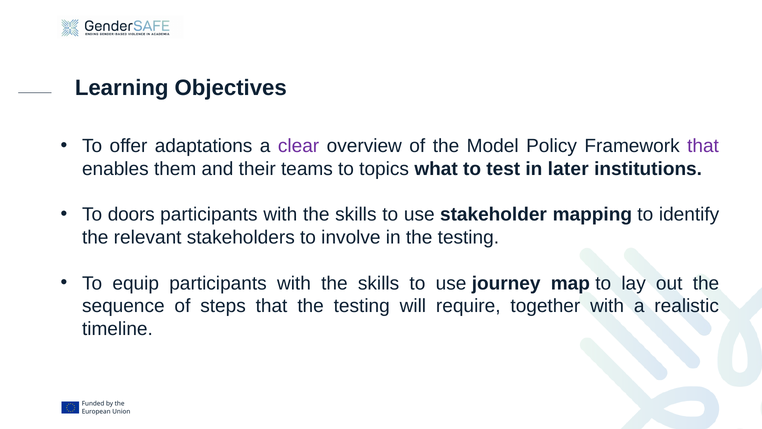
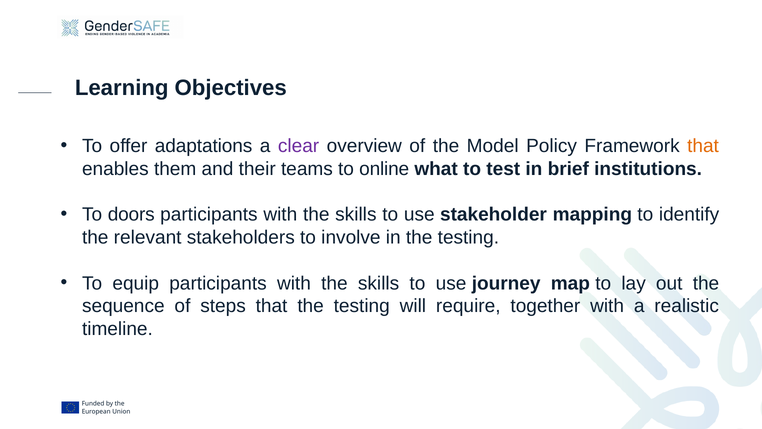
that colour: purple -> orange (703, 146)
topics: topics -> online (384, 169)
later: later -> brief (568, 169)
